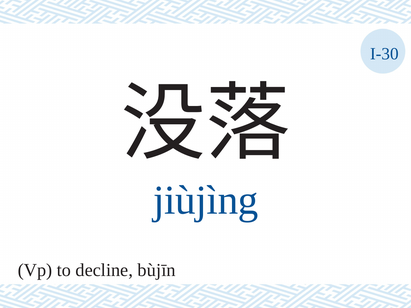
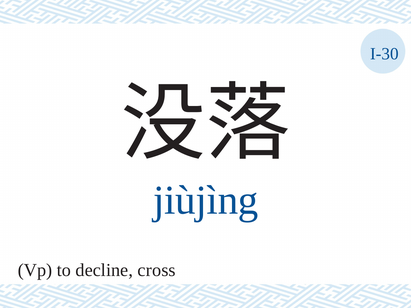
bùjīn: bùjīn -> cross (157, 270)
